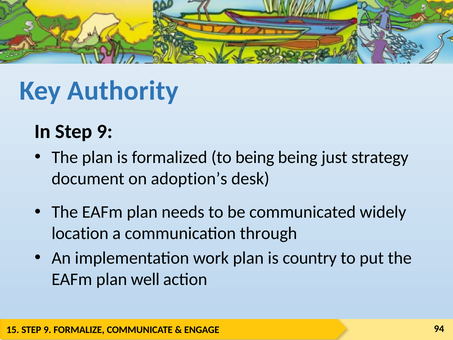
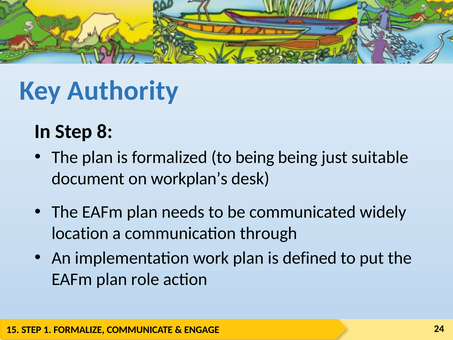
In Step 9: 9 -> 8 (105, 131)
strategy: strategy -> suitable (380, 157)
adoption’s: adoption’s -> workplan’s (189, 178)
country: country -> defined (310, 258)
well: well -> role (145, 279)
9: 9 -> 1 (47, 330)
94: 94 -> 24 (439, 328)
